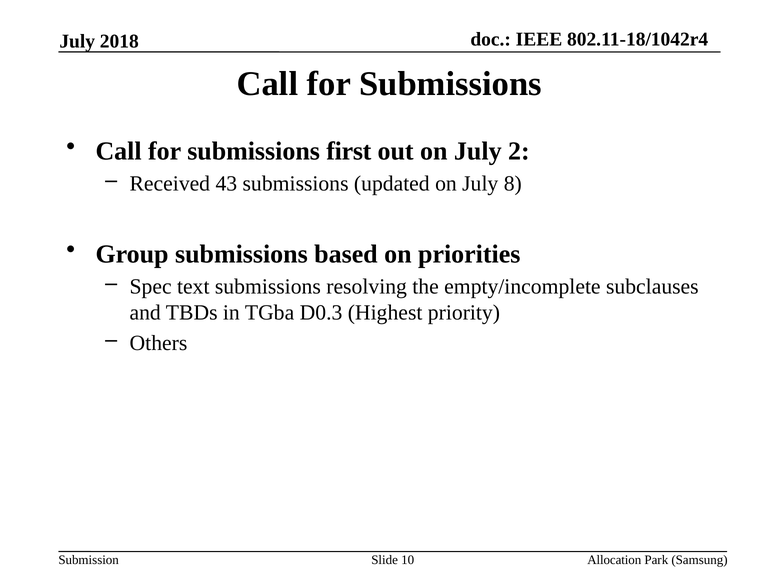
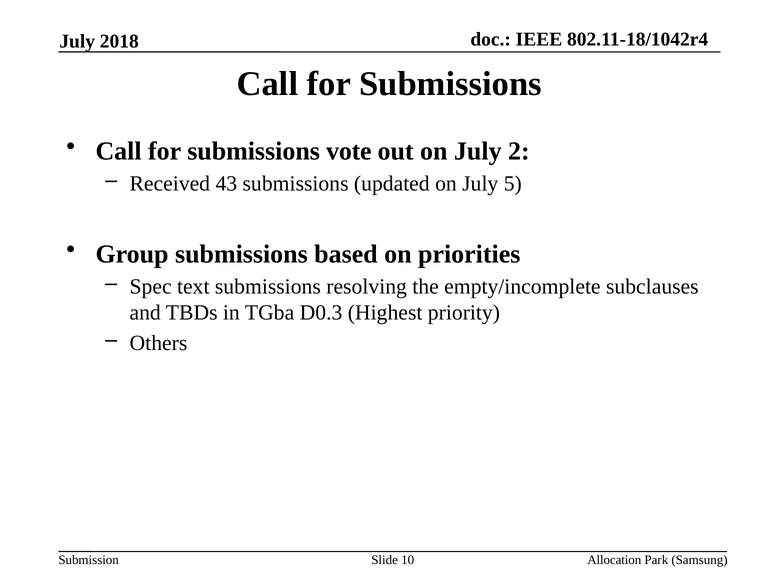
first: first -> vote (349, 151)
8: 8 -> 5 (513, 184)
